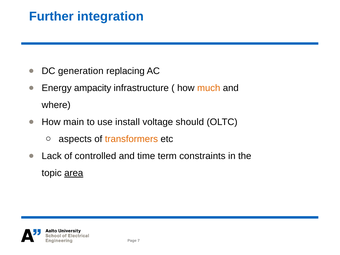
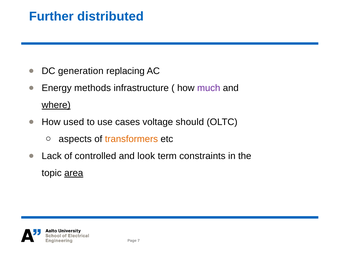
integration: integration -> distributed (110, 16)
ampacity: ampacity -> methods (93, 88)
much colour: orange -> purple (209, 88)
where underline: none -> present (56, 105)
main: main -> used (74, 122)
install: install -> cases (128, 122)
time: time -> look (146, 156)
